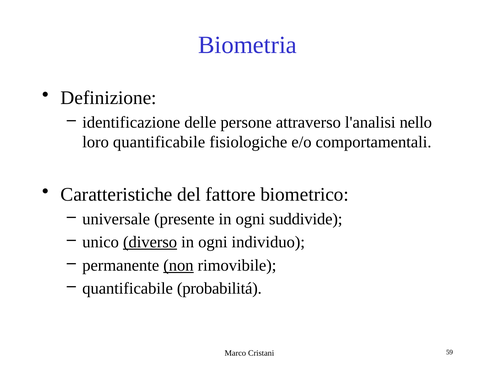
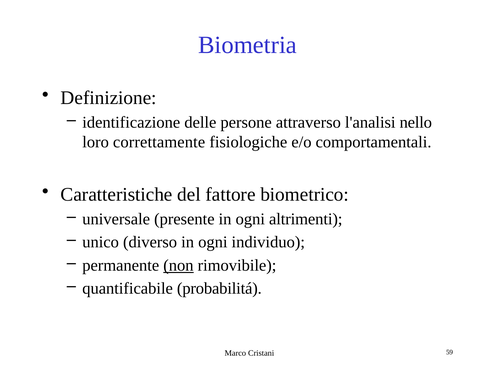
loro quantificabile: quantificabile -> correttamente (159, 142)
suddivide: suddivide -> altrimenti (306, 219)
diverso underline: present -> none (150, 242)
